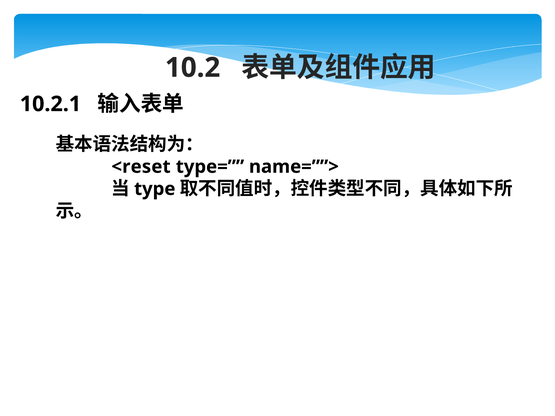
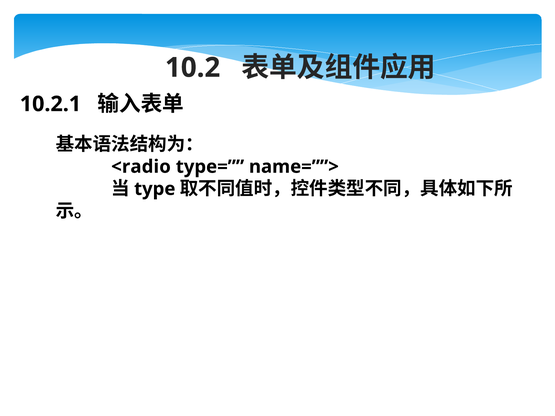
<reset: <reset -> <radio (141, 167)
